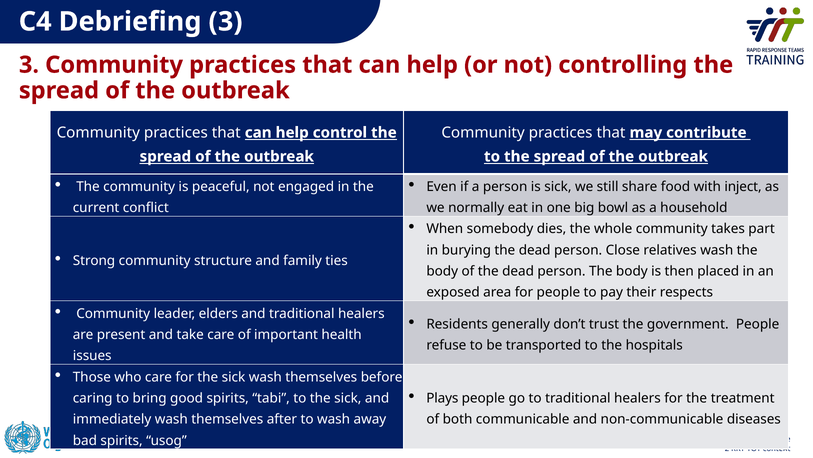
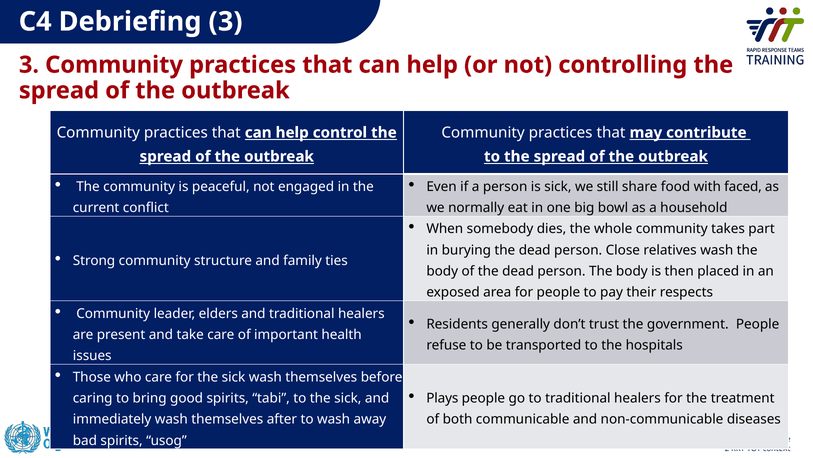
inject: inject -> faced (743, 186)
